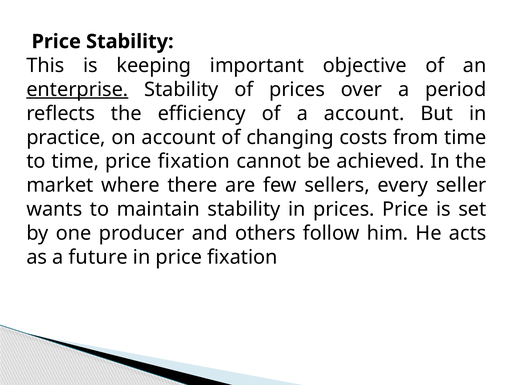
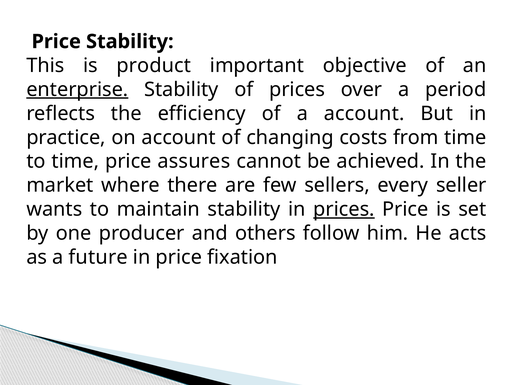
keeping: keeping -> product (154, 65)
time price fixation: fixation -> assures (194, 161)
prices underline: none -> present (344, 209)
